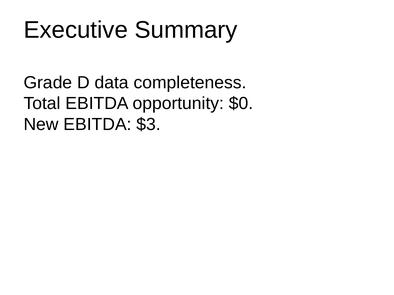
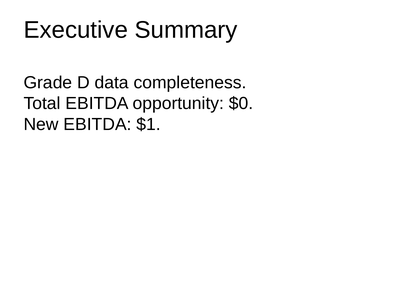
$3: $3 -> $1 (149, 125)
